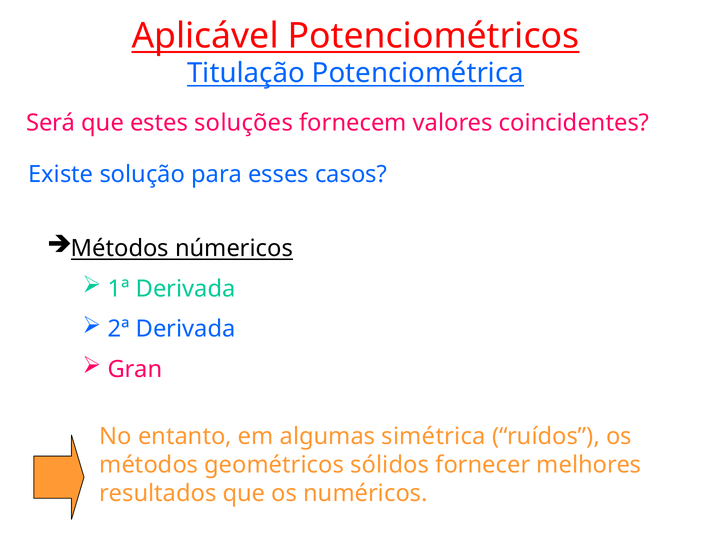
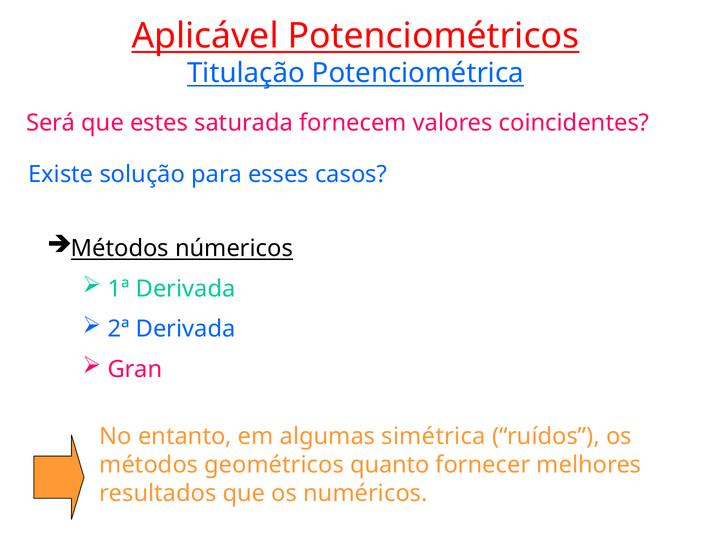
soluções: soluções -> saturada (244, 123)
sólidos: sólidos -> quanto (390, 465)
